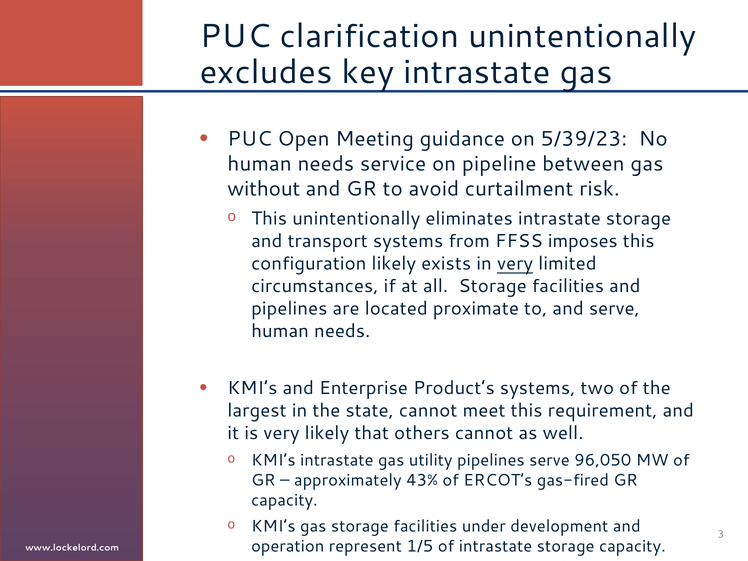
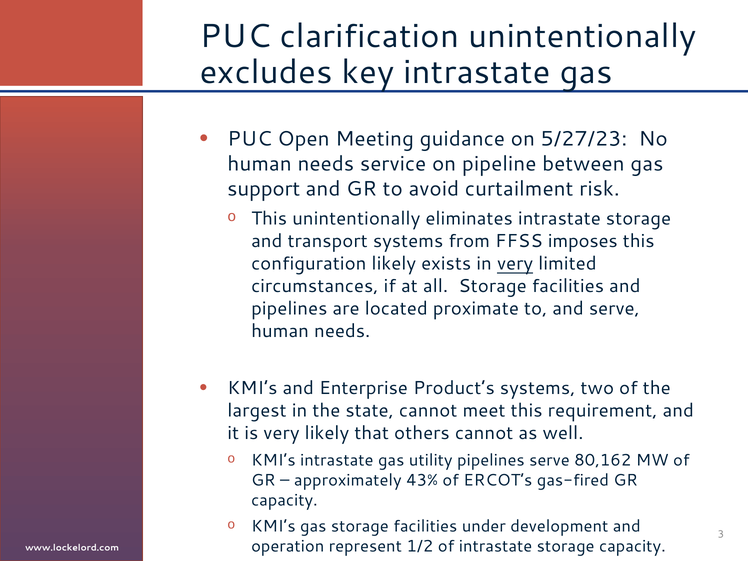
5/39/23: 5/39/23 -> 5/27/23 (584, 139)
without: without -> support (264, 189)
96,050: 96,050 -> 80,162 (603, 460)
1/5: 1/5 -> 1/2 (420, 546)
